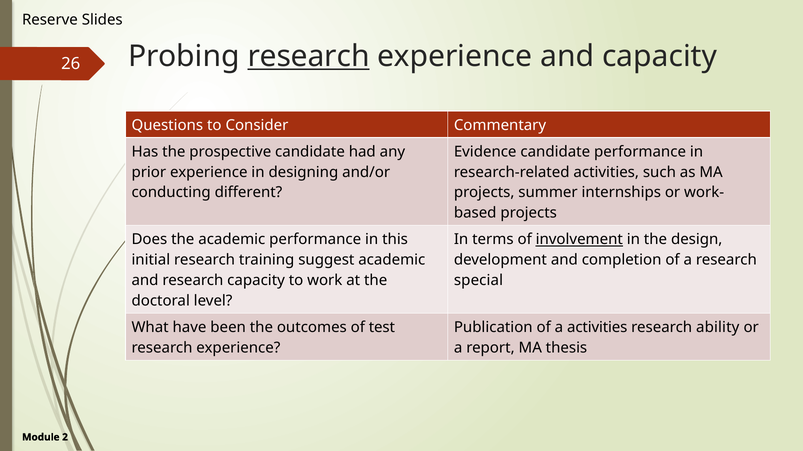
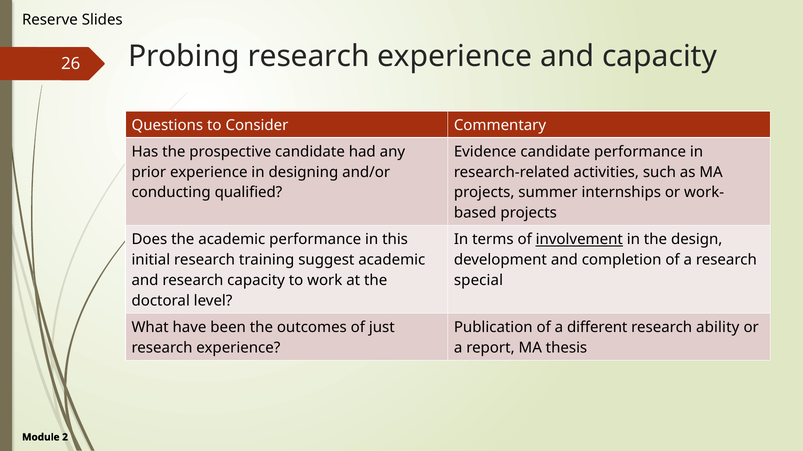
research underline: present -> none (309, 56)
different: different -> qualified (248, 193)
test: test -> just (382, 328)
a activities: activities -> different (597, 328)
